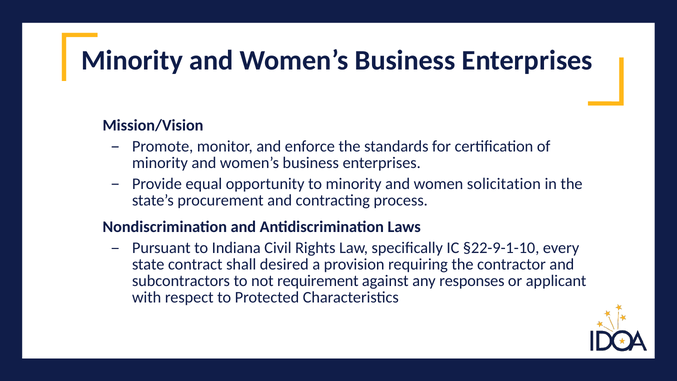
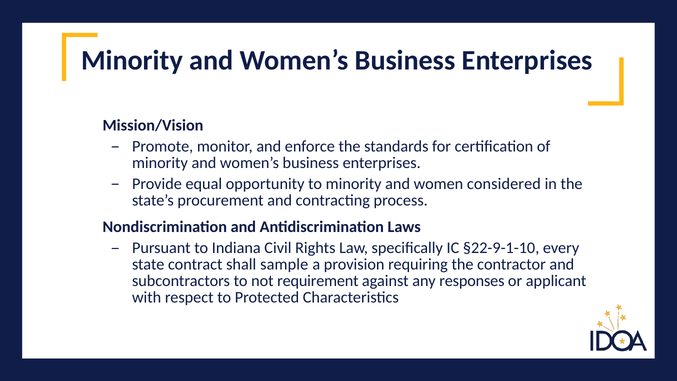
solicitation: solicitation -> considered (504, 184)
desired: desired -> sample (284, 264)
